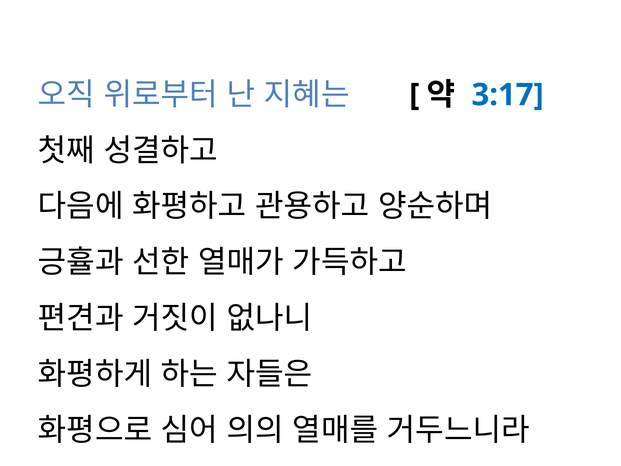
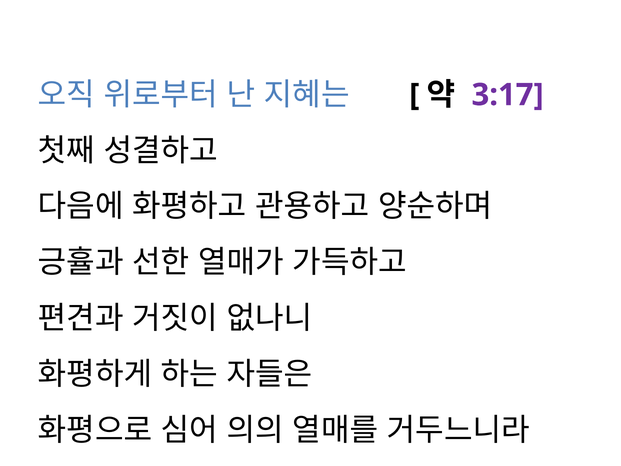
3:17 colour: blue -> purple (508, 95)
